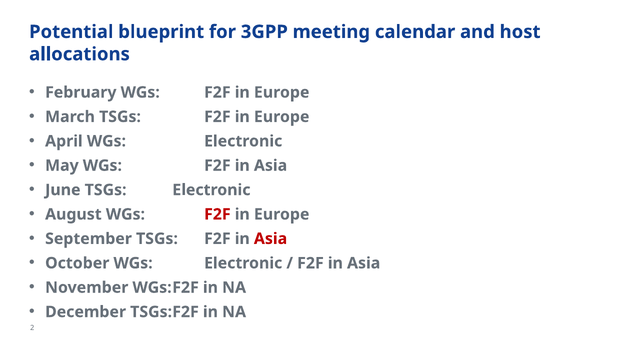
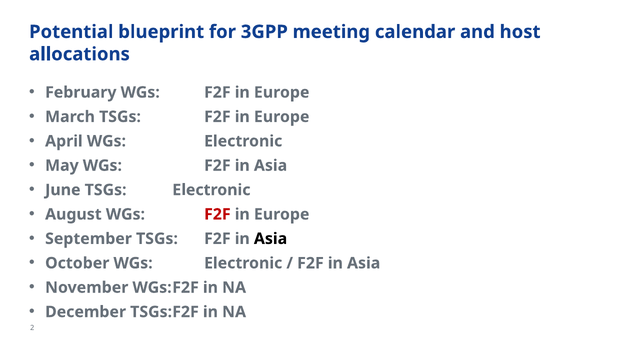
Asia colour: red -> black (271, 239)
